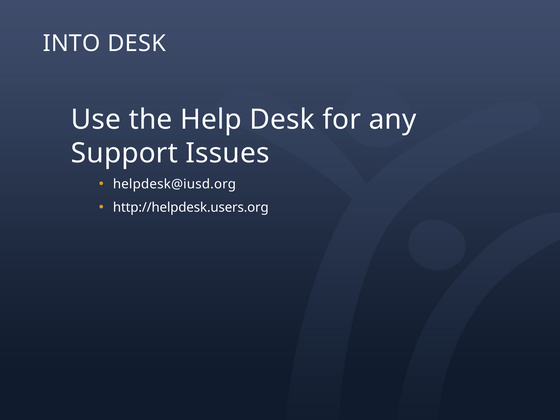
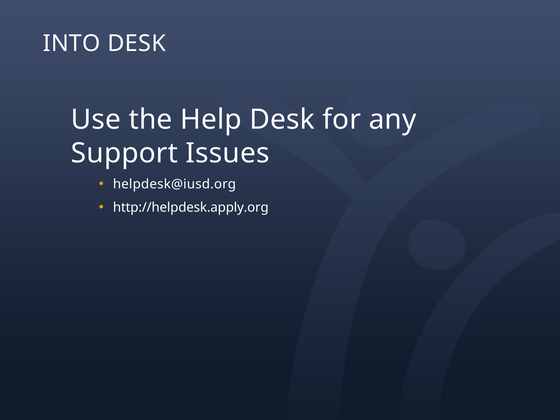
http://helpdesk.users.org: http://helpdesk.users.org -> http://helpdesk.apply.org (191, 207)
